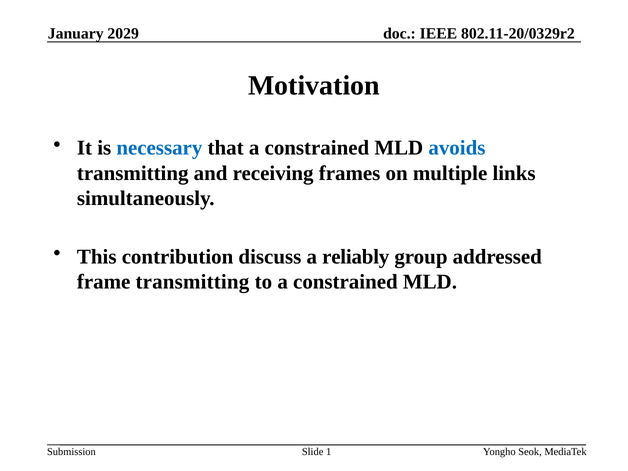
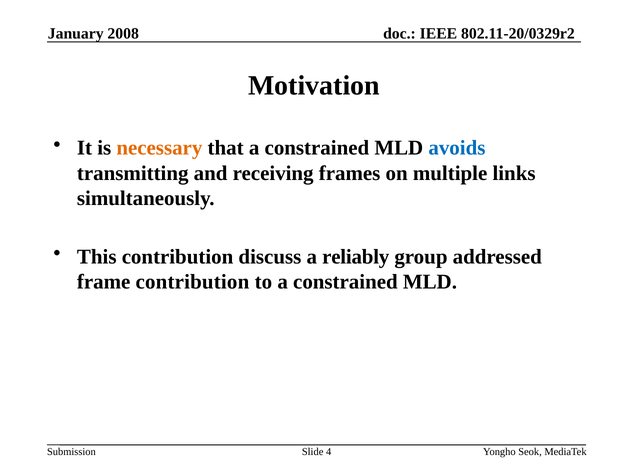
2029: 2029 -> 2008 (123, 34)
necessary colour: blue -> orange (159, 148)
frame transmitting: transmitting -> contribution (192, 282)
1: 1 -> 4 (329, 452)
